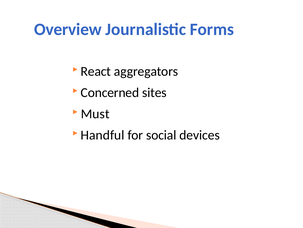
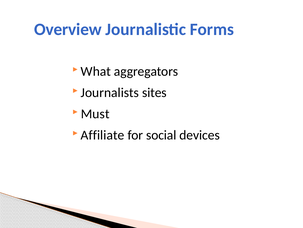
React: React -> What (96, 71)
Concerned: Concerned -> Journalists (110, 92)
Handful: Handful -> Affiliate (103, 135)
